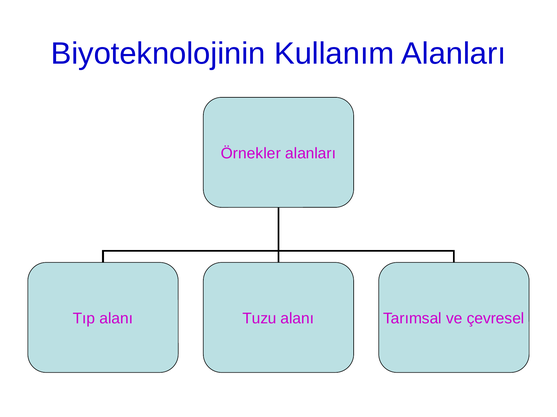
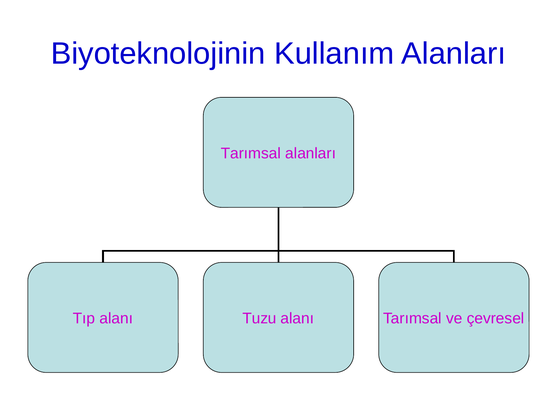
Örnekler: Örnekler -> Tarımsal (251, 154)
